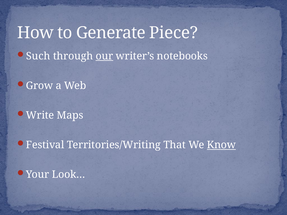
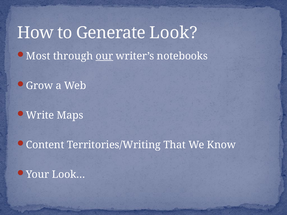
Piece: Piece -> Look (173, 33)
Such: Such -> Most (38, 56)
Festival: Festival -> Content (45, 145)
Know underline: present -> none (221, 145)
